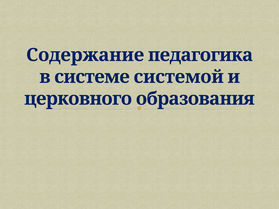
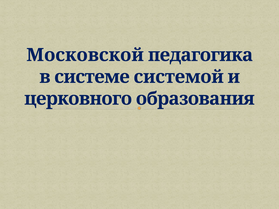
Содержание: Содержание -> Московской (85, 55)
